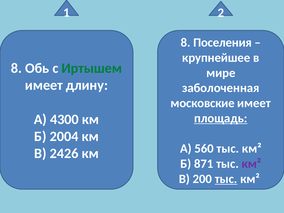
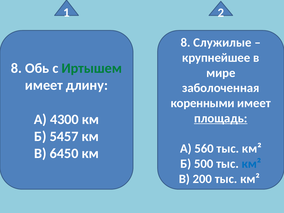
Поселения: Поселения -> Служилые (222, 43)
московские: московские -> коренными (203, 103)
2004: 2004 -> 5457 (64, 136)
2426: 2426 -> 6450 (64, 153)
871: 871 -> 500 (204, 164)
км² colour: purple -> blue (251, 164)
тыс underline: present -> none (226, 179)
